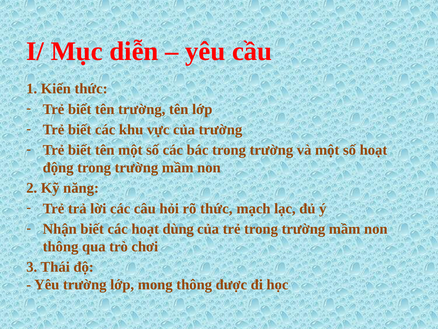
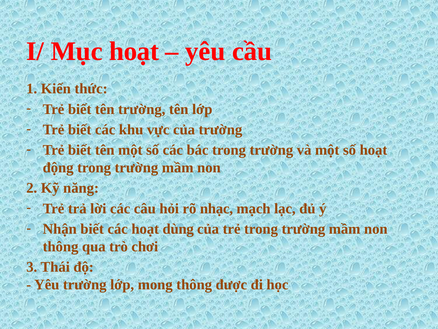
Mục diễn: diễn -> hoạt (134, 51)
rõ thức: thức -> nhạc (216, 208)
